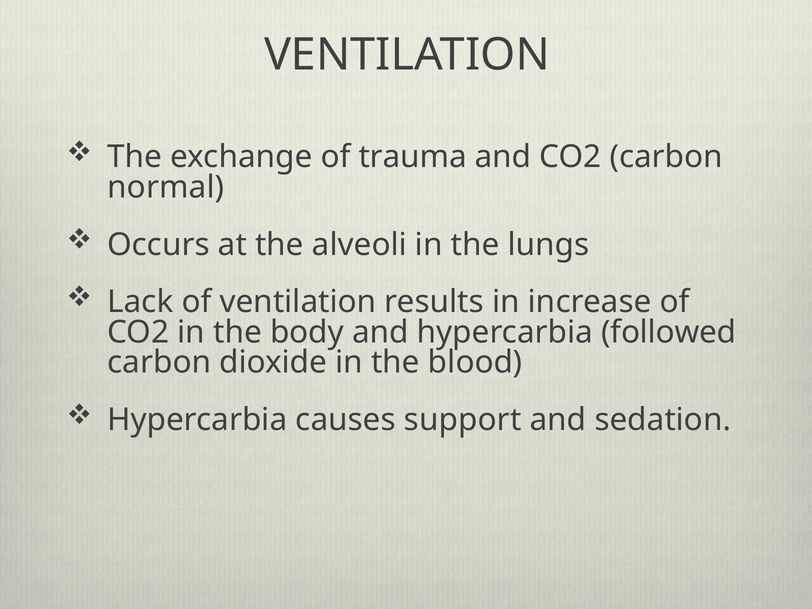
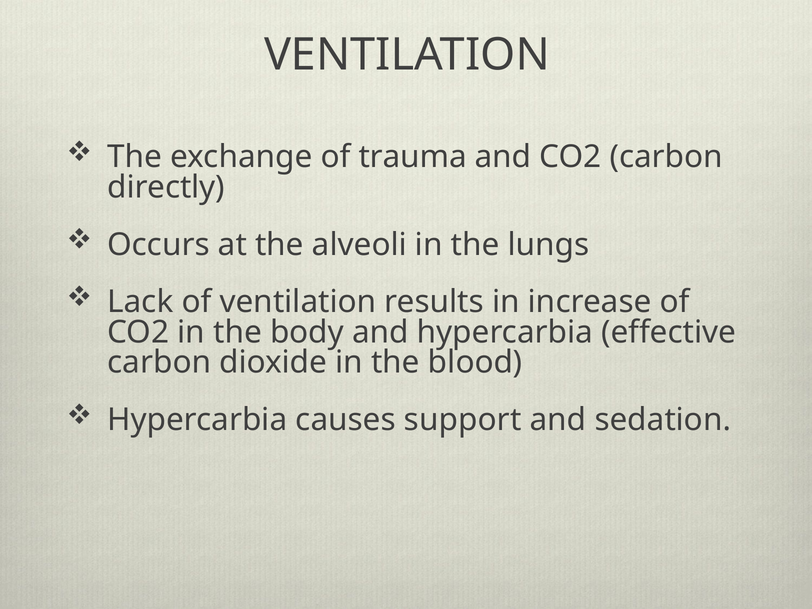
normal: normal -> directly (166, 187)
followed: followed -> effective (669, 332)
